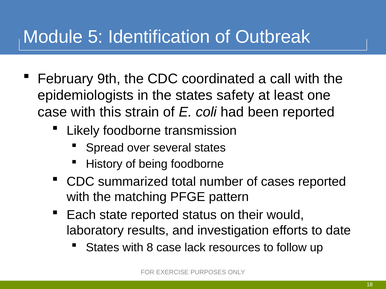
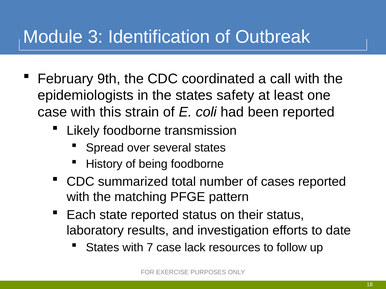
5: 5 -> 3 (95, 37)
their would: would -> status (285, 215)
8: 8 -> 7 (150, 248)
